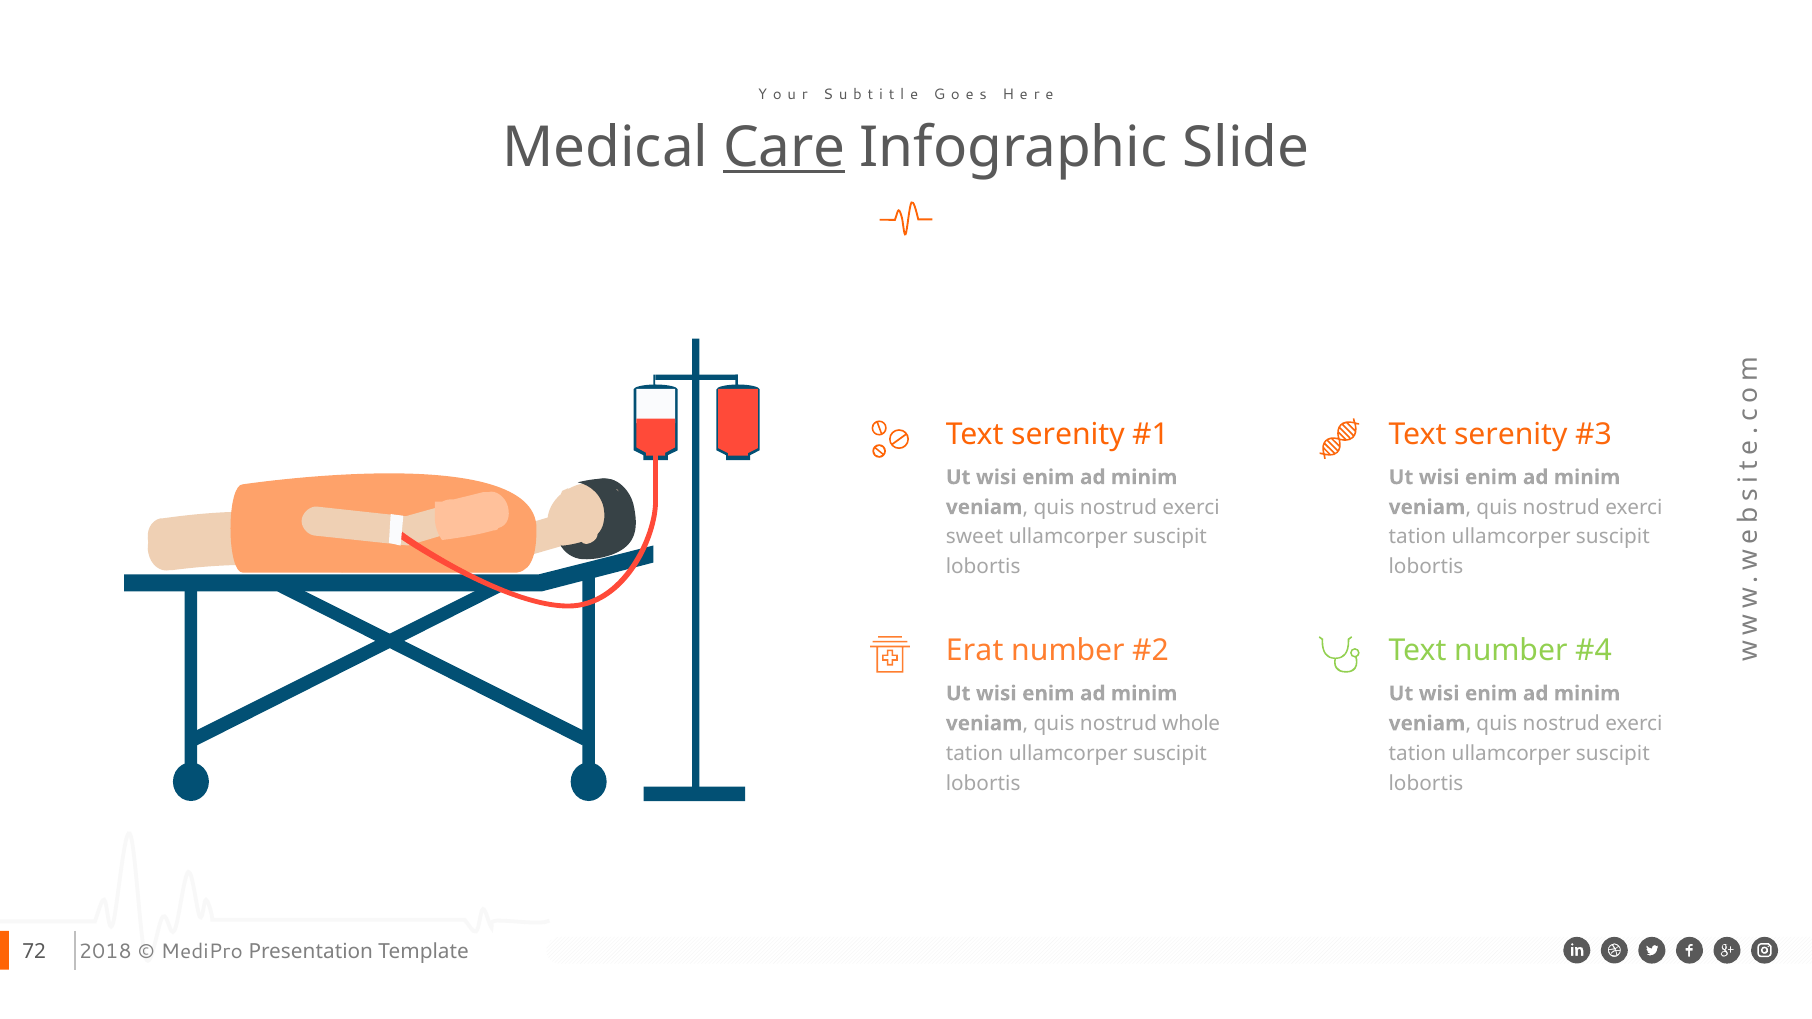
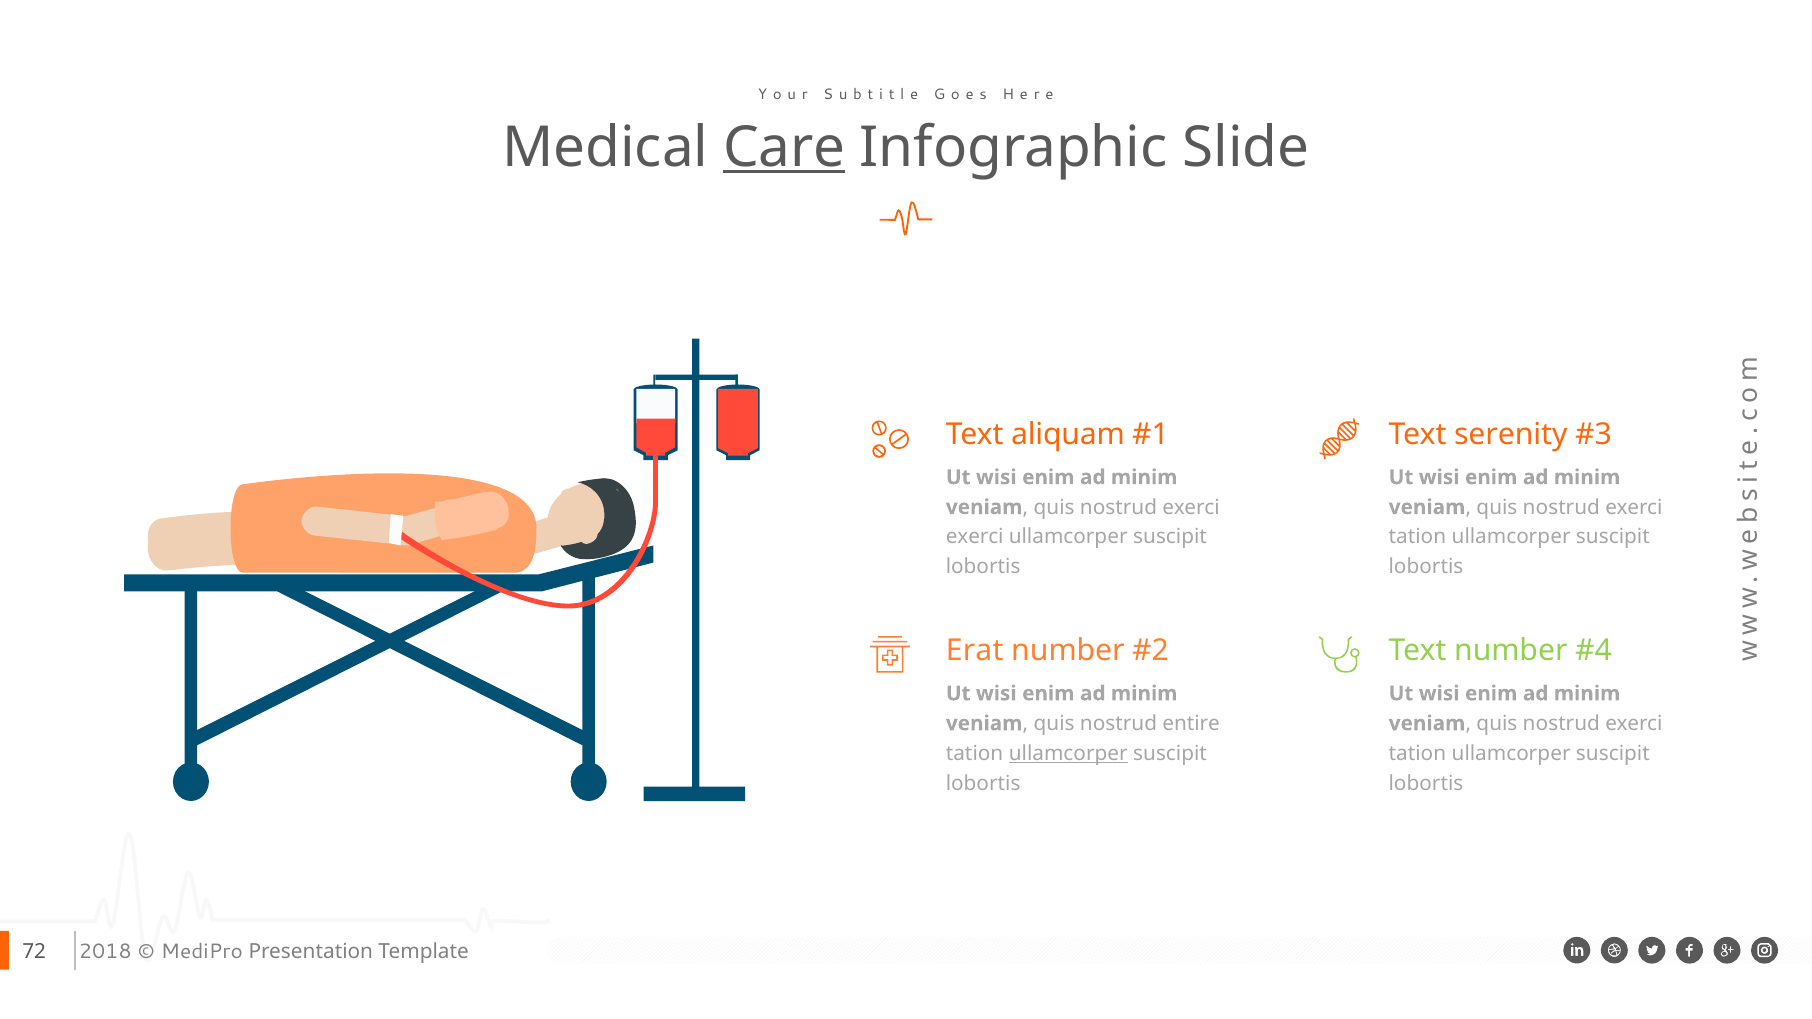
serenity: serenity -> aliquam (1068, 435)
sweet: sweet -> exerci (975, 537)
whole: whole -> entire (1191, 724)
ullamcorper underline: none -> present (1068, 753)
